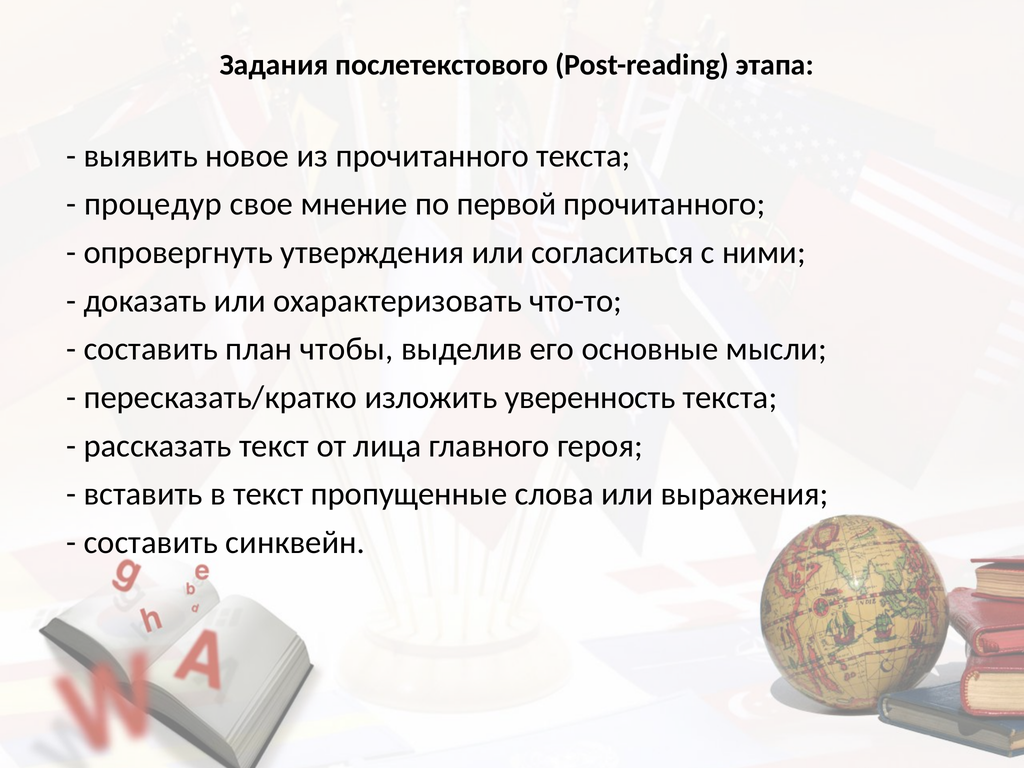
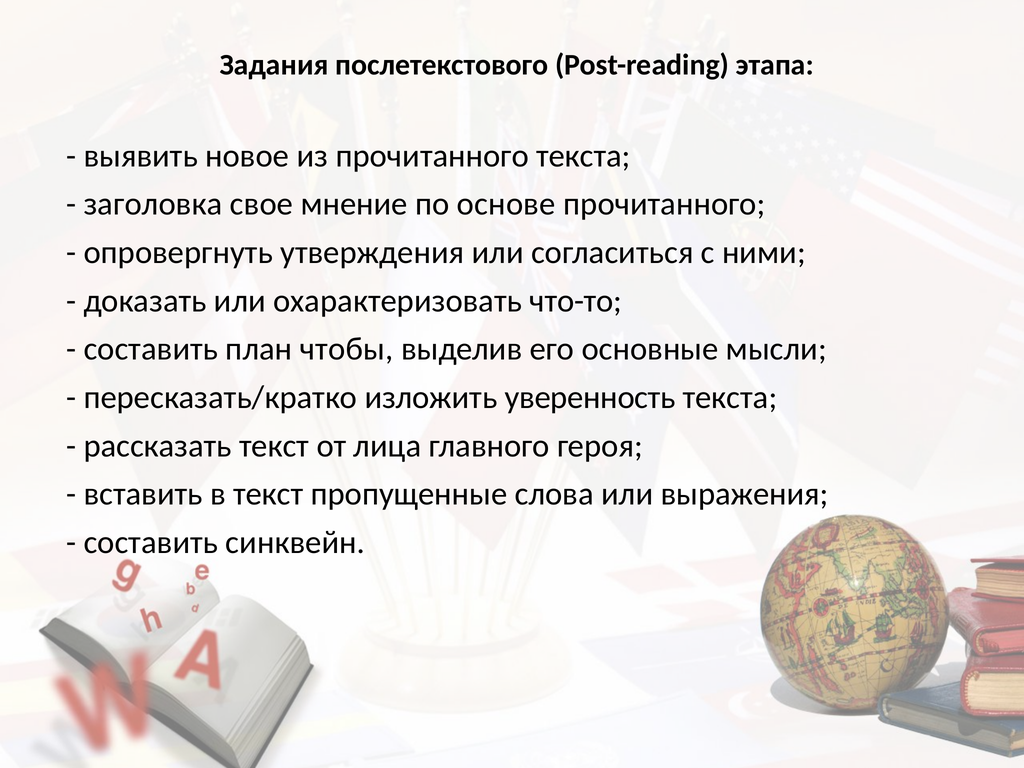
процедур: процедур -> заголовка (153, 204)
первой: первой -> основе (506, 204)
